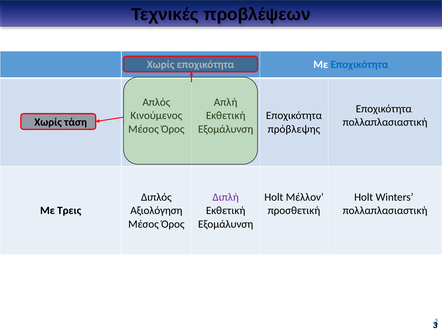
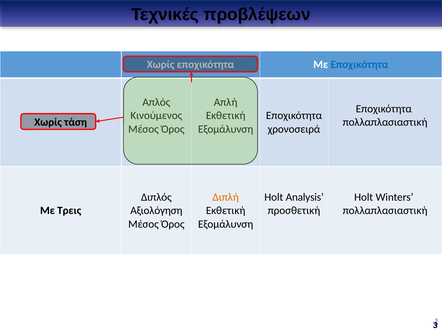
πρόβλεψης: πρόβλεψης -> χρονοσειρά (294, 129)
Διπλή colour: purple -> orange (226, 197)
Μέλλον: Μέλλον -> Analysis (305, 197)
